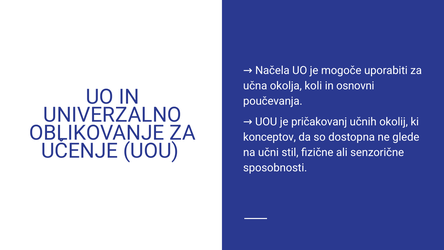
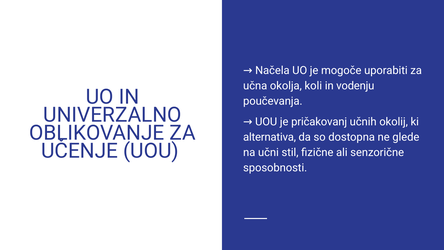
osnovni: osnovni -> vodenju (355, 86)
konceptov: konceptov -> alternativa (270, 137)
